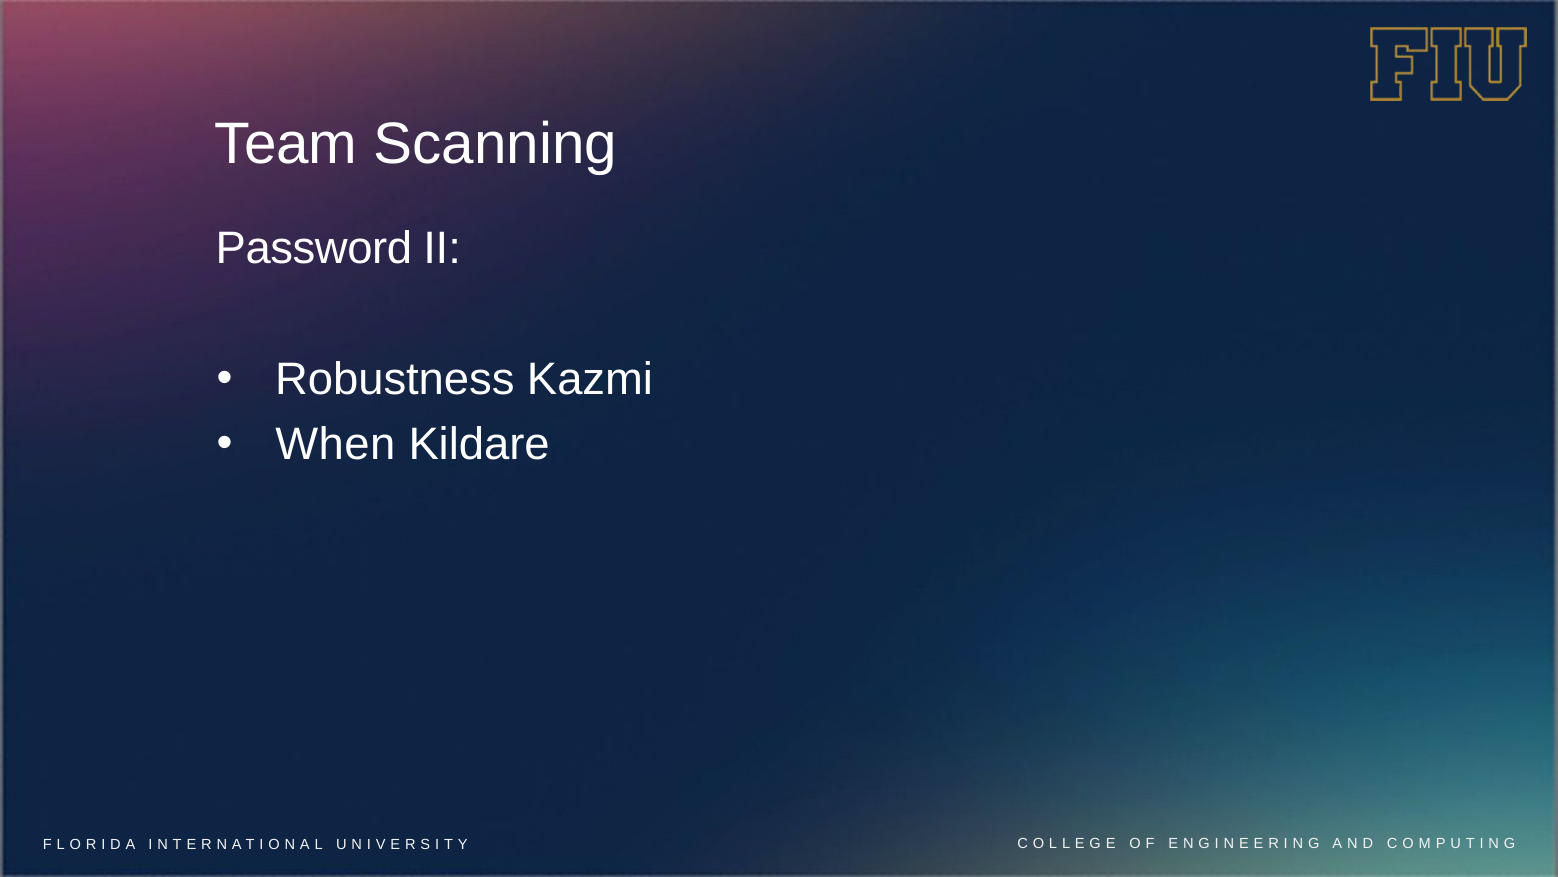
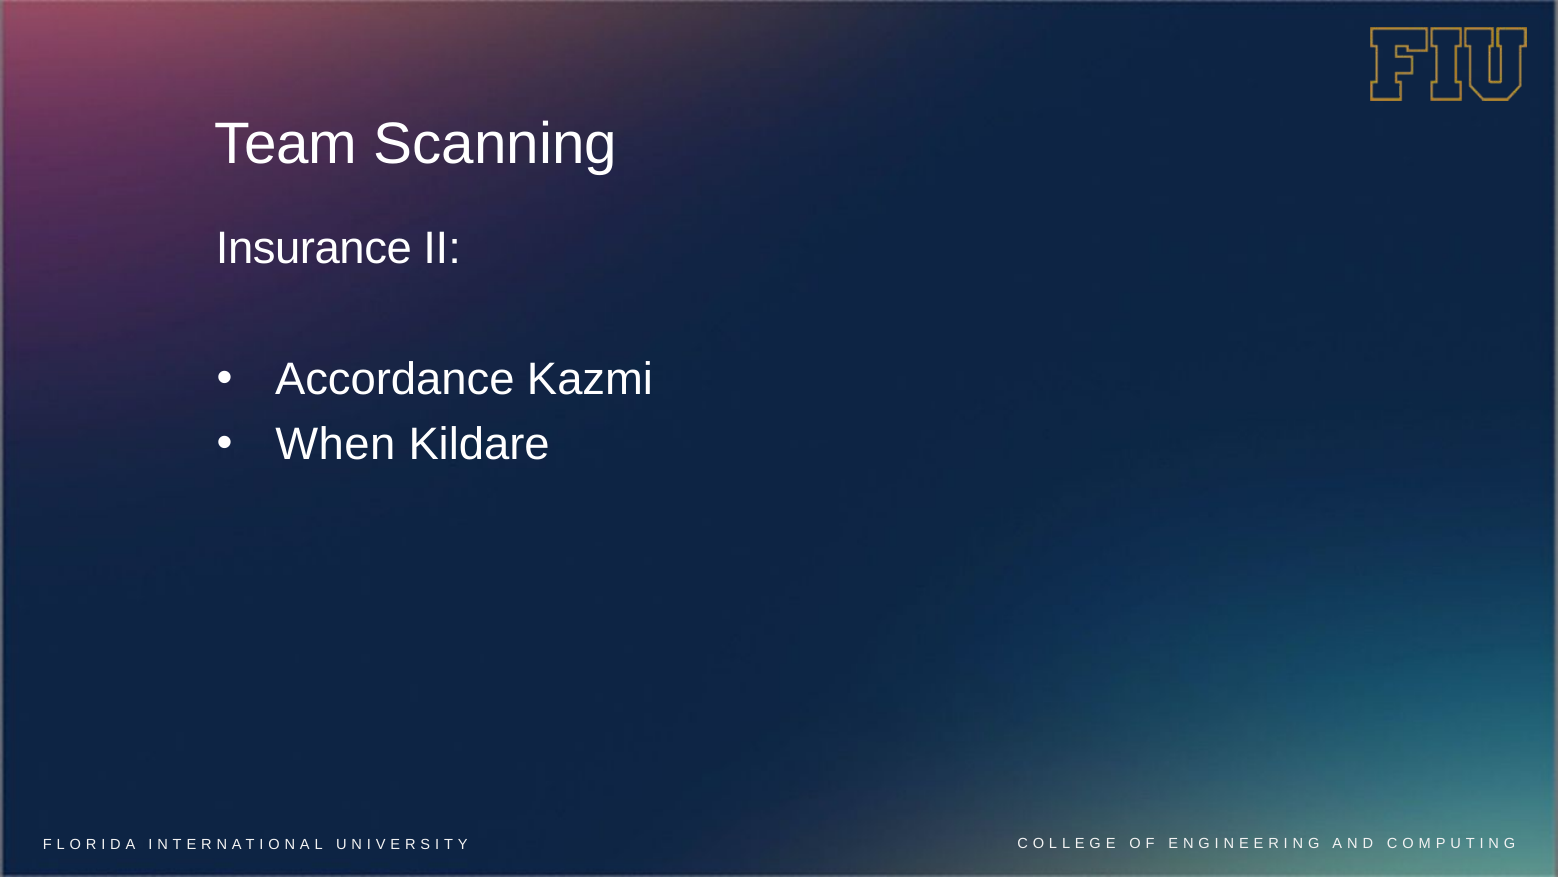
Password: Password -> Insurance (314, 248)
Robustness: Robustness -> Accordance (395, 379)
